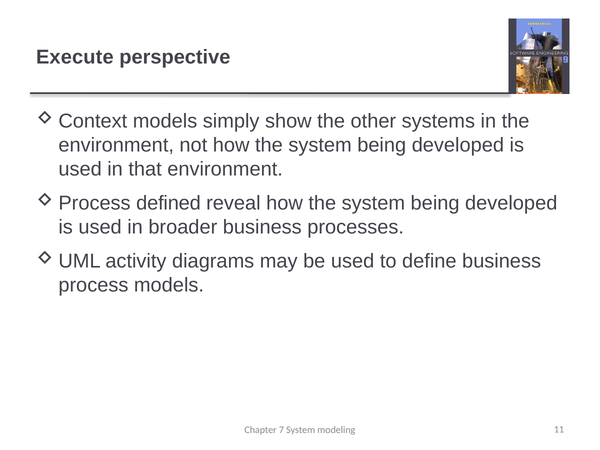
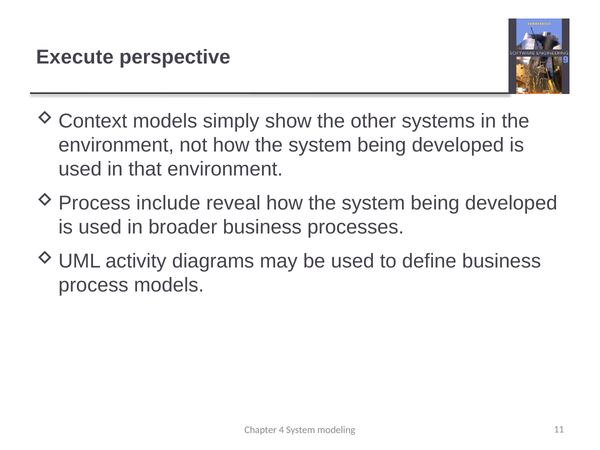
defined: defined -> include (168, 203)
7: 7 -> 4 (281, 430)
